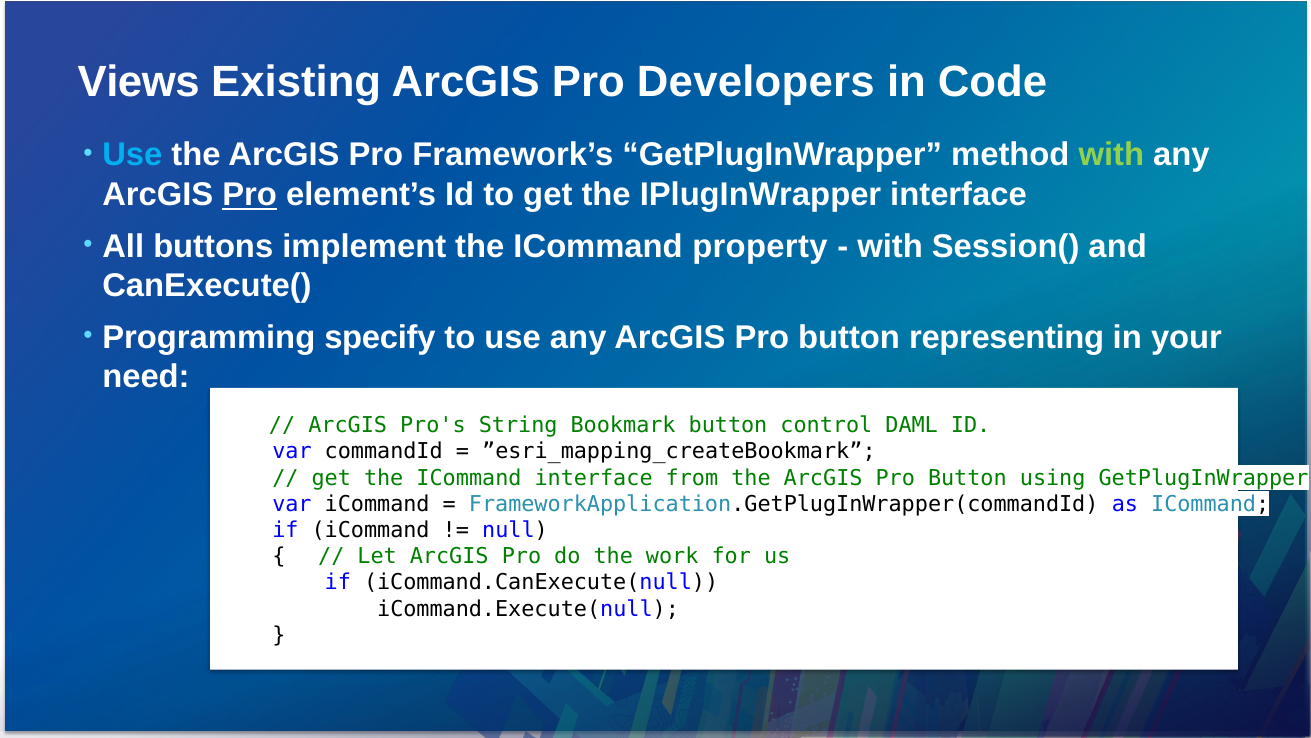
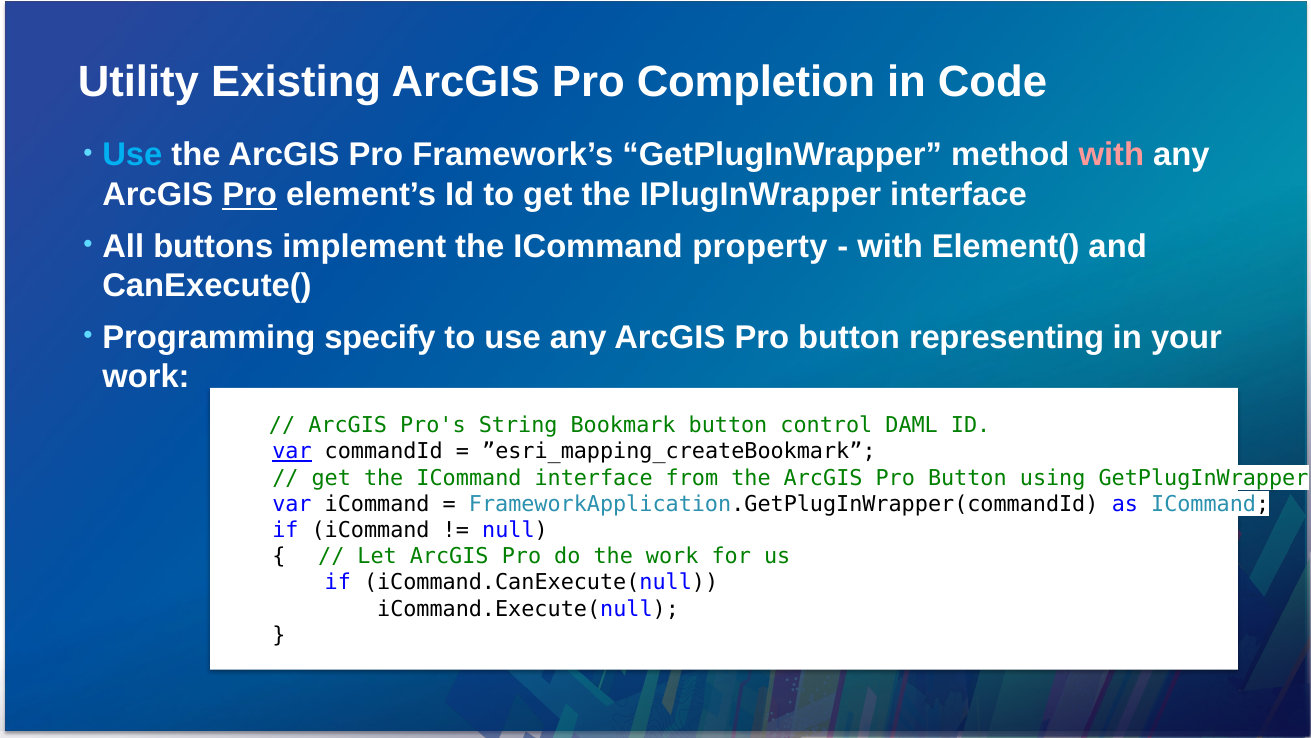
Views: Views -> Utility (138, 82)
Developers: Developers -> Completion (756, 82)
with colour: light green -> pink (1111, 155)
Session(: Session( -> Element( (1006, 246)
need: need -> work (146, 376)
var underline: none -> present (292, 451)
